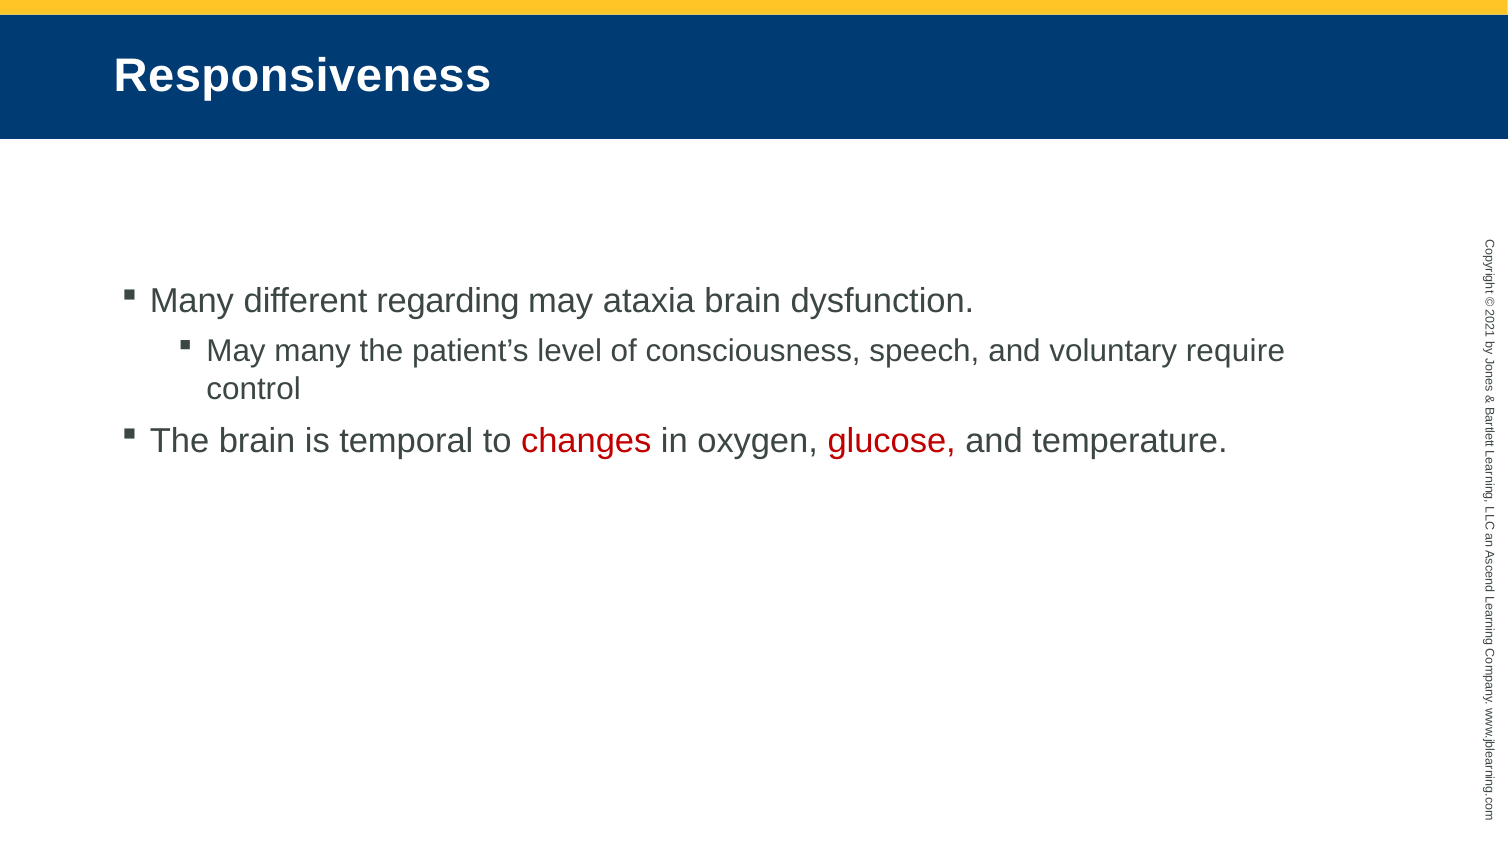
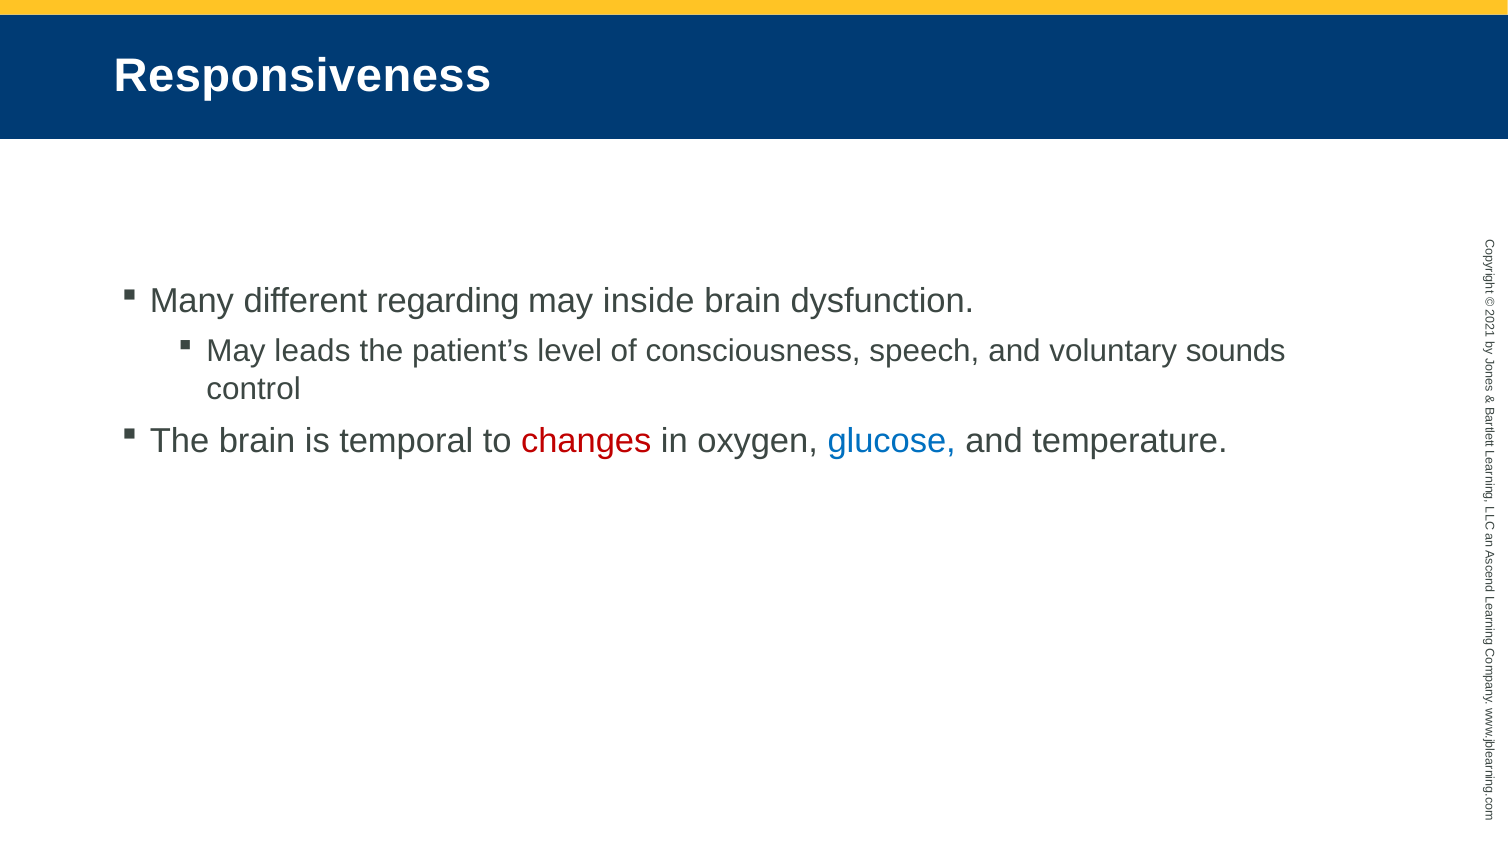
ataxia: ataxia -> inside (649, 301)
May many: many -> leads (313, 352)
require: require -> sounds (1236, 352)
glucose colour: red -> blue (892, 441)
